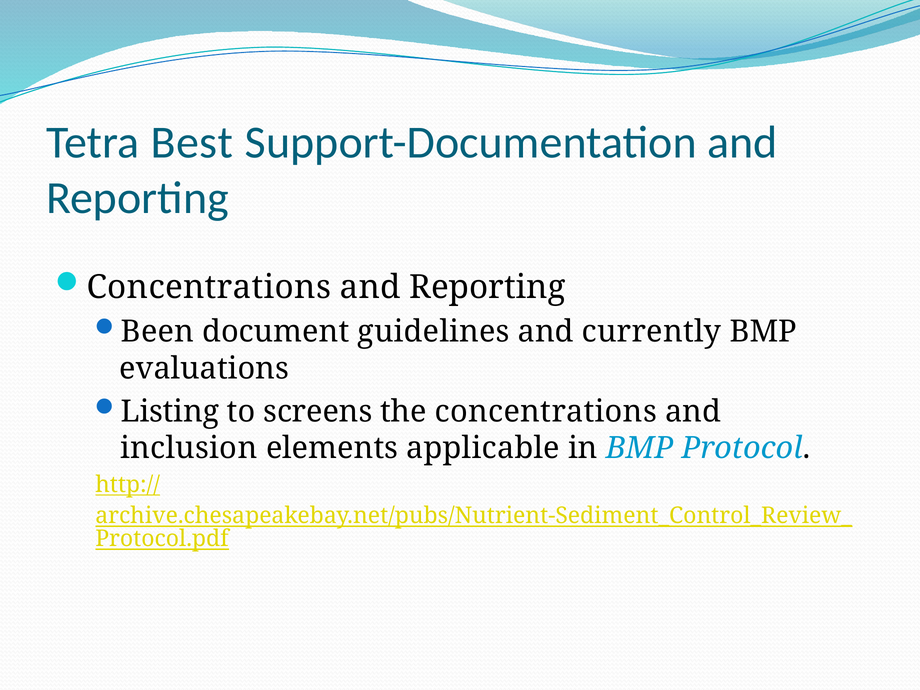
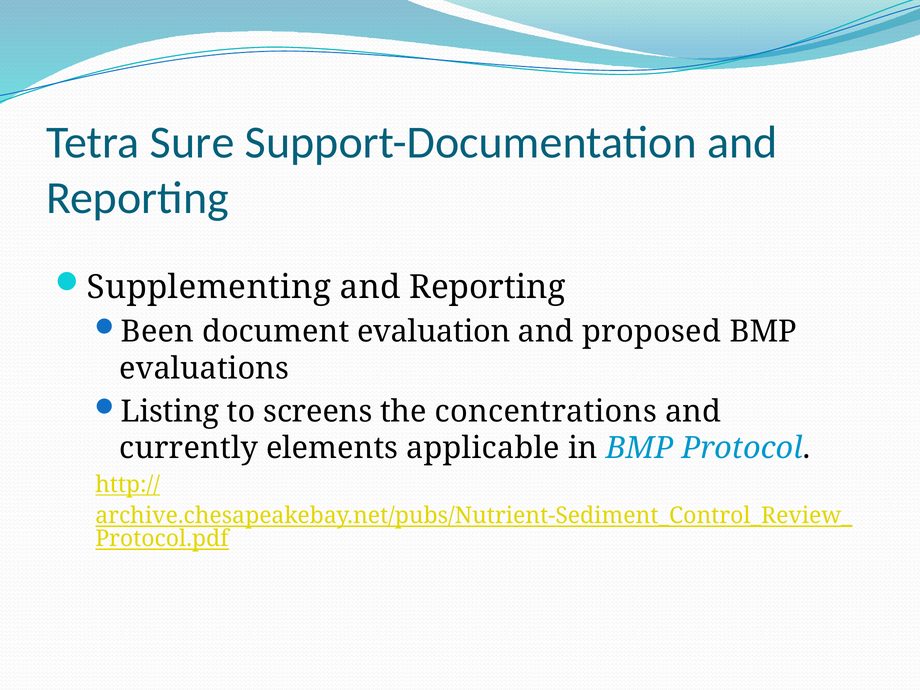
Best: Best -> Sure (192, 143)
Concentrations: Concentrations -> Supplementing (209, 287)
guidelines: guidelines -> evaluation (434, 332)
currently: currently -> proposed (651, 332)
inclusion: inclusion -> currently (189, 448)
